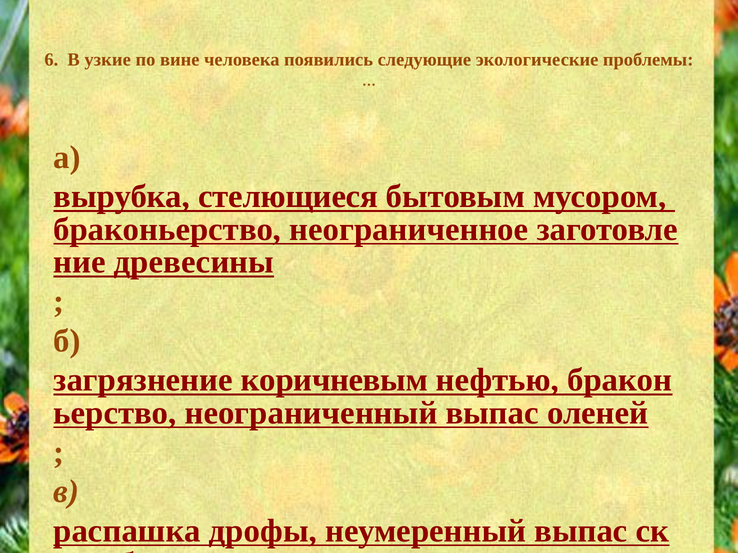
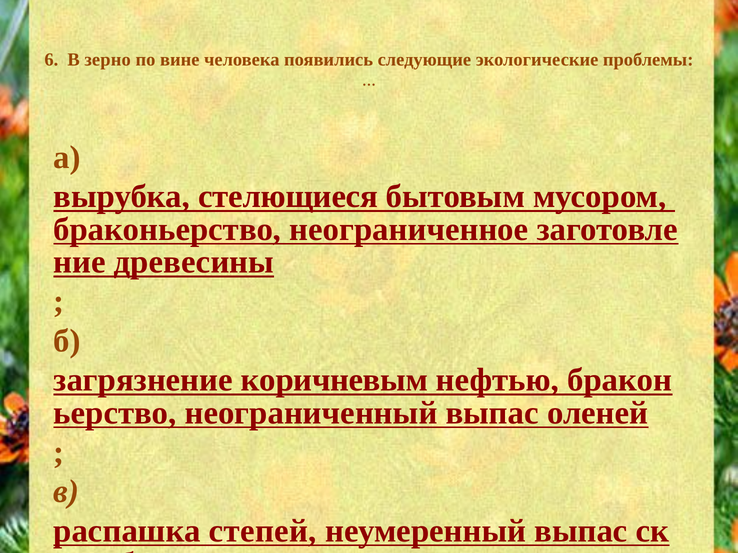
узкие: узкие -> зерно (108, 60)
дрофы: дрофы -> степей (263, 531)
